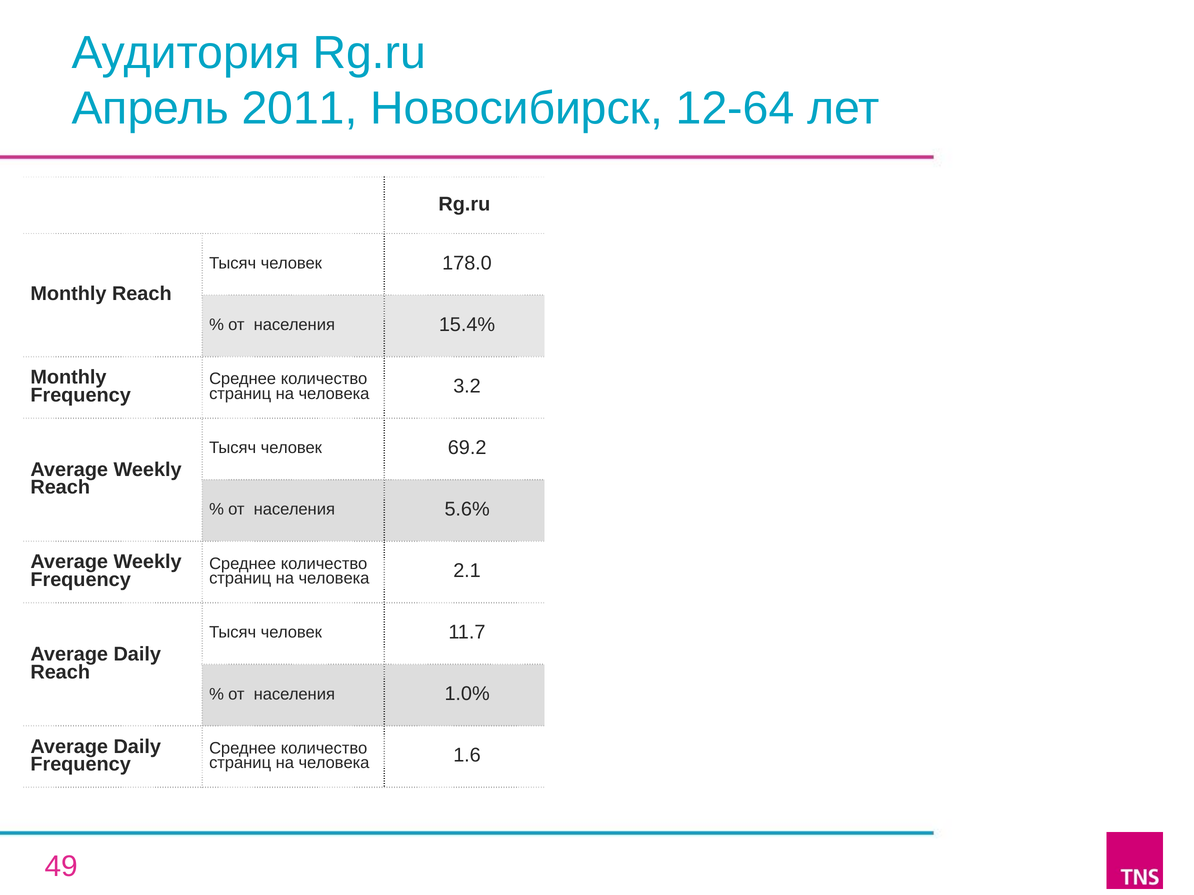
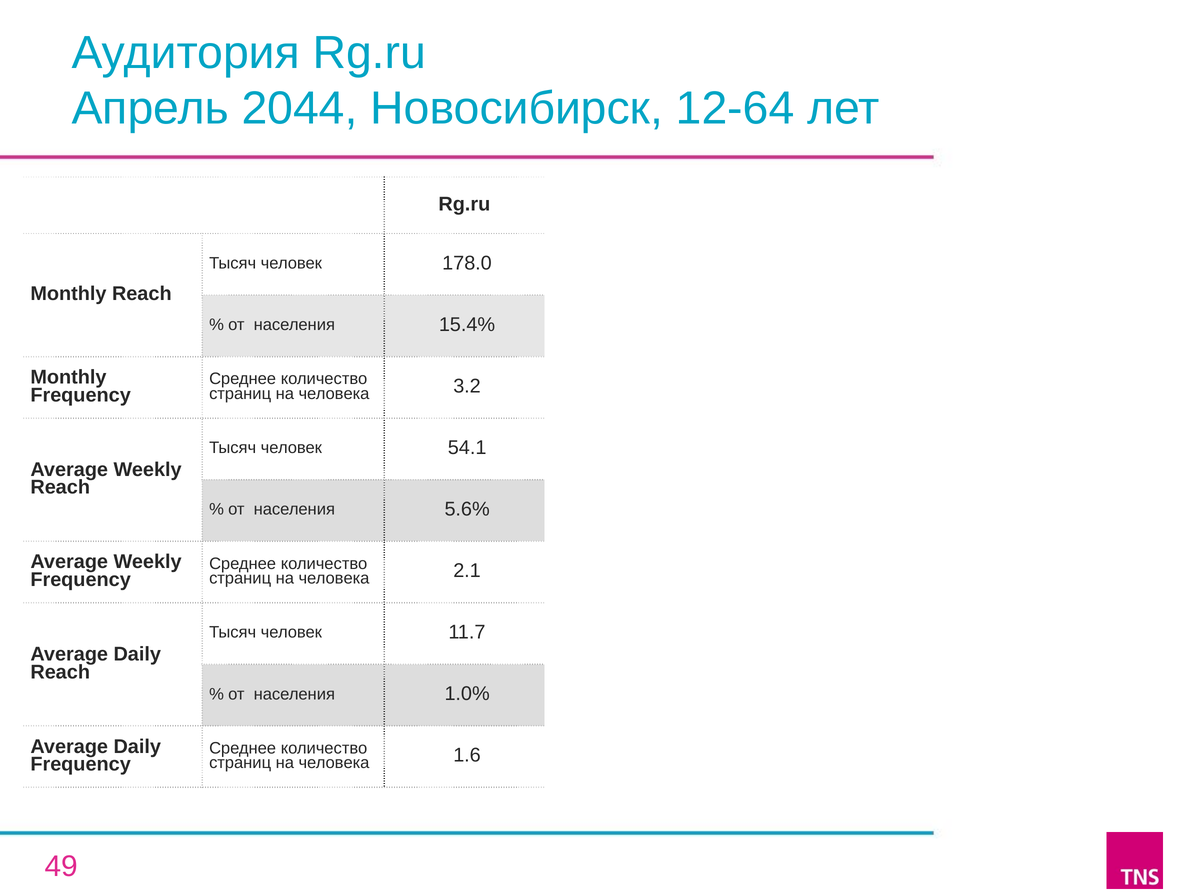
2011: 2011 -> 2044 (300, 109)
69.2: 69.2 -> 54.1 (467, 448)
